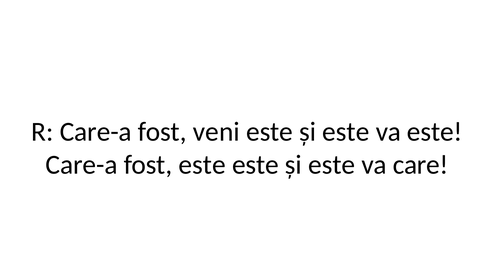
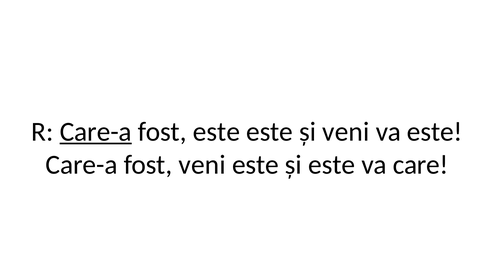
Care-a underline: none -> present (96, 132)
fost veni: veni -> este (216, 132)
este: este -> veni (346, 132)
fost este: este -> veni (202, 165)
